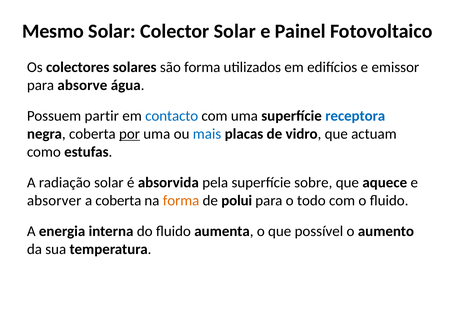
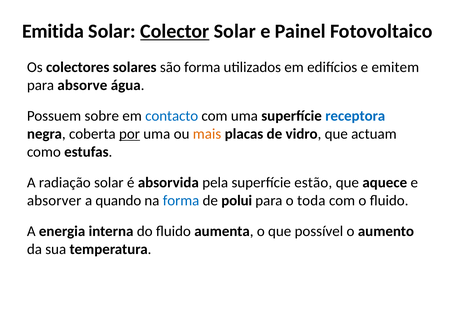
Mesmo: Mesmo -> Emitida (53, 31)
Colector underline: none -> present (175, 31)
emissor: emissor -> emitem (395, 68)
partir: partir -> sobre (102, 116)
mais colour: blue -> orange (207, 134)
sobre: sobre -> estão (313, 183)
a coberta: coberta -> quando (118, 201)
forma colour: orange -> blue (181, 201)
todo: todo -> toda (311, 201)
